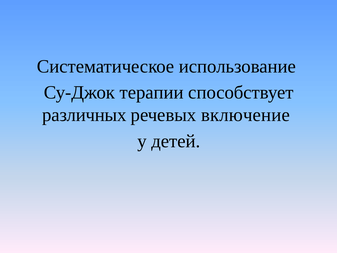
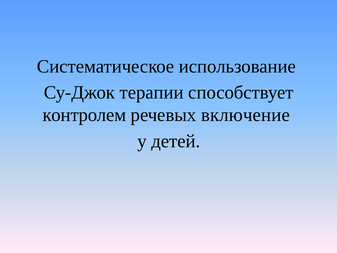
различных: различных -> контролем (84, 115)
